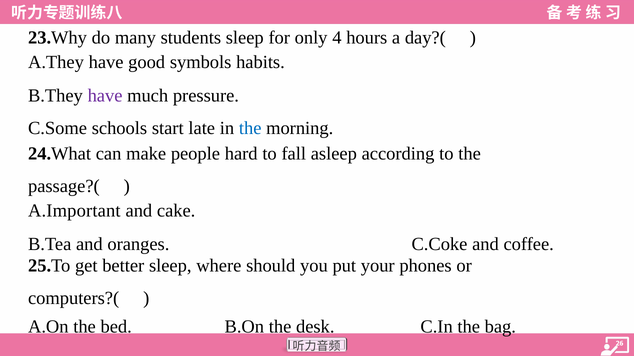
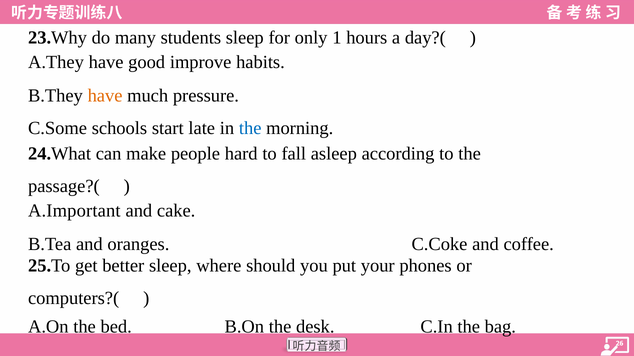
4: 4 -> 1 (337, 38)
symbols: symbols -> improve (201, 62)
have colour: purple -> orange (105, 96)
